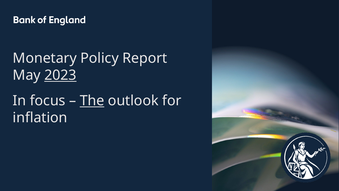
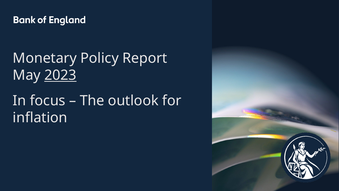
The underline: present -> none (92, 101)
